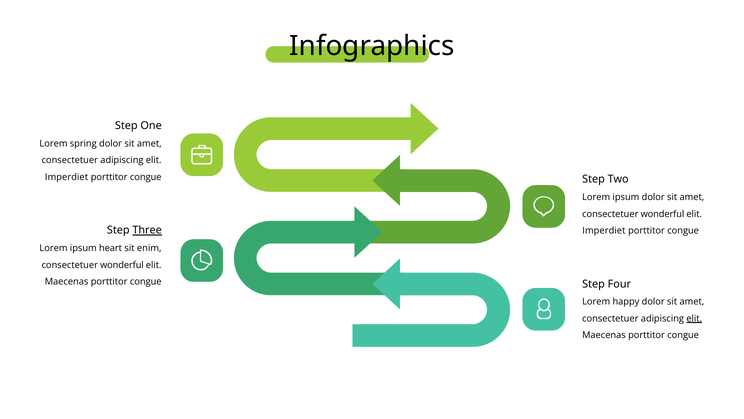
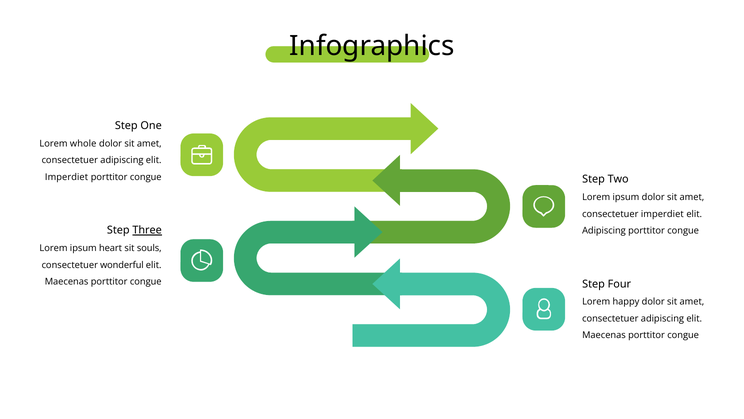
spring: spring -> whole (83, 143)
wonderful: wonderful -> imperdiet (662, 214)
Imperdiet: Imperdiet -> Adipiscing (604, 230)
enim: enim -> souls (149, 248)
elit underline: present -> none (694, 318)
